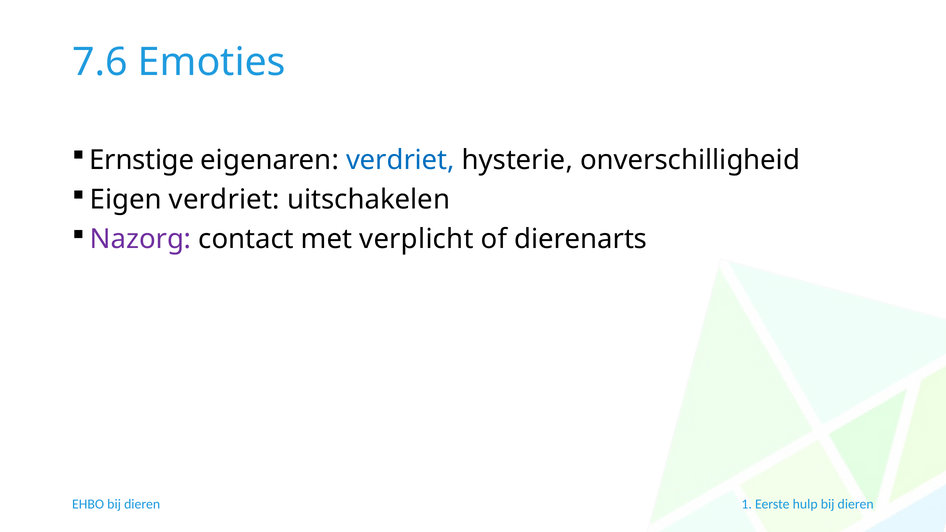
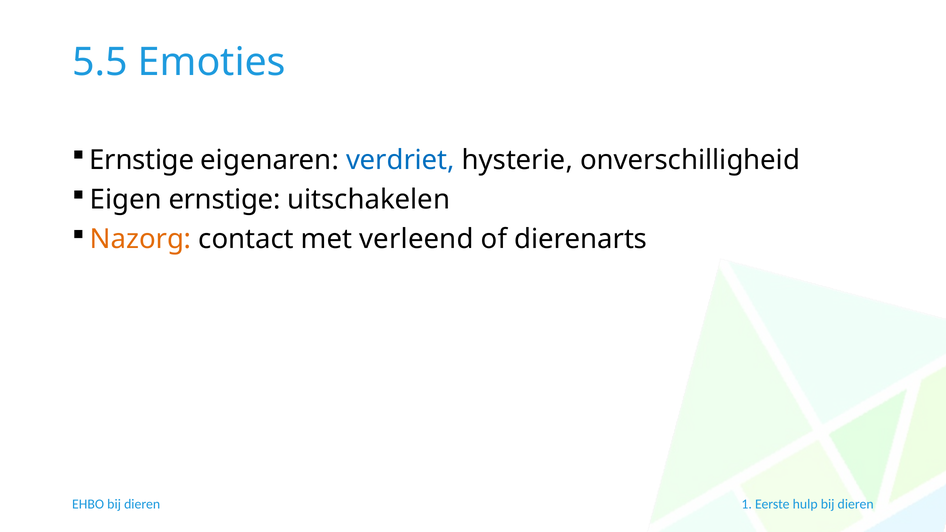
7.6: 7.6 -> 5.5 (100, 62)
Eigen verdriet: verdriet -> ernstige (225, 200)
Nazorg colour: purple -> orange (141, 239)
verplicht: verplicht -> verleend (416, 239)
